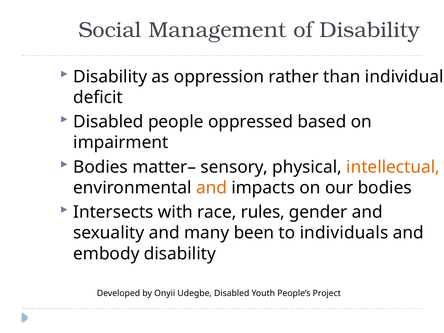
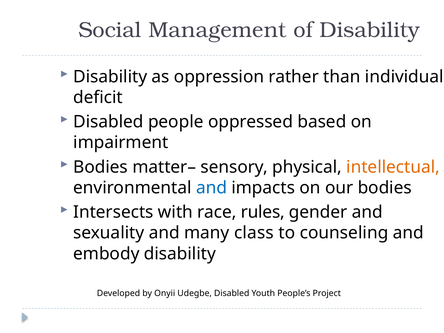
and colour: orange -> blue (211, 188)
been: been -> class (254, 233)
individuals: individuals -> counseling (344, 233)
